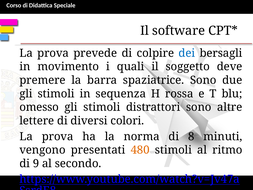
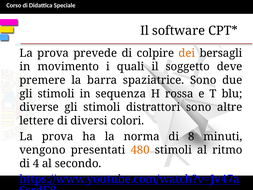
dei colour: blue -> orange (187, 53)
omesso: omesso -> diverse (39, 107)
9: 9 -> 4 (36, 163)
